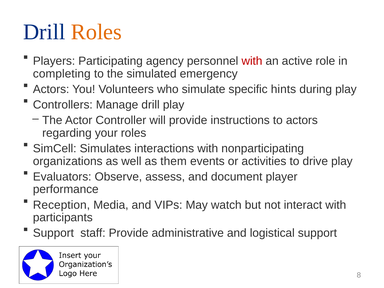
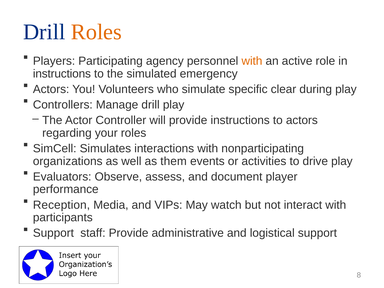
with colour: red -> orange (252, 61)
completing: completing -> instructions (62, 74)
hints: hints -> clear (284, 89)
